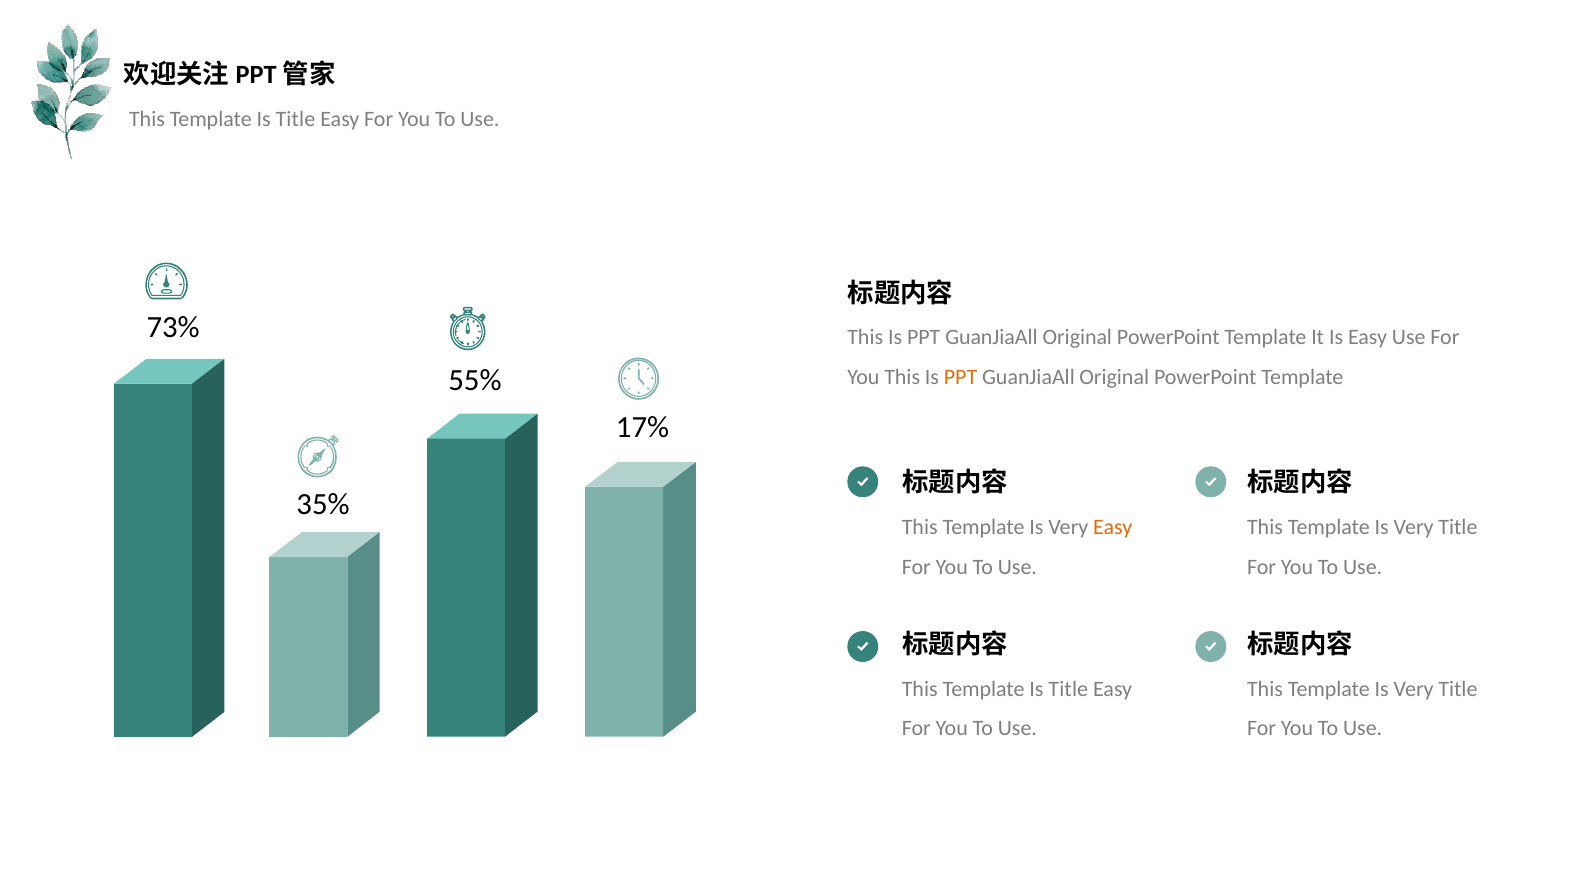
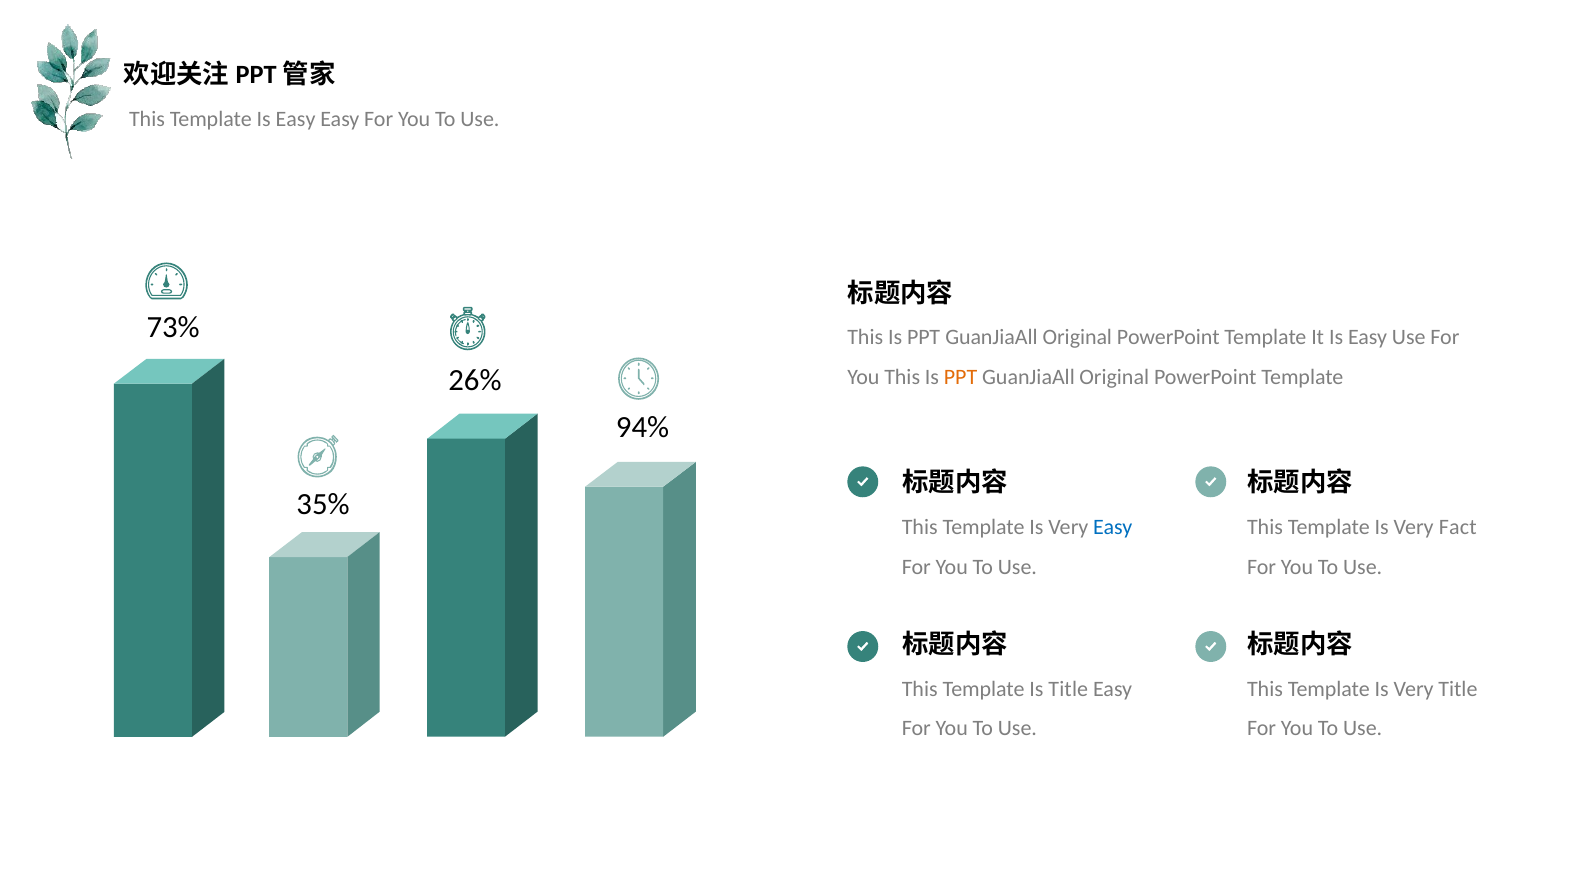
Title: Title -> Easy (296, 119)
55%: 55% -> 26% (475, 381)
17%: 17% -> 94% (643, 428)
Easy colour: orange -> blue (1113, 528)
Title: Title -> Fact (1458, 528)
